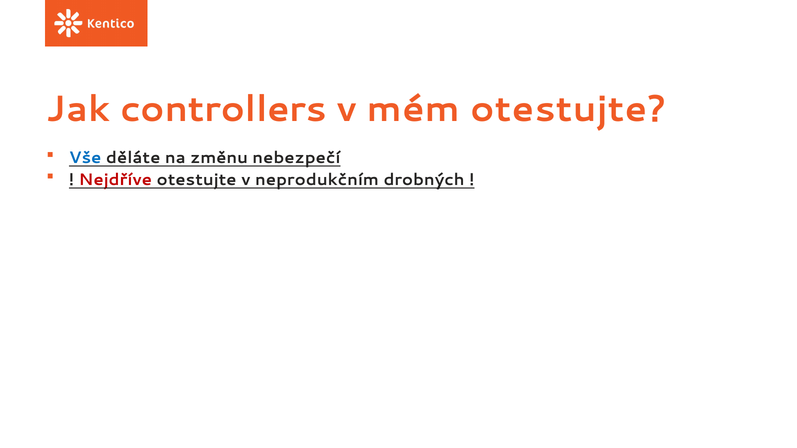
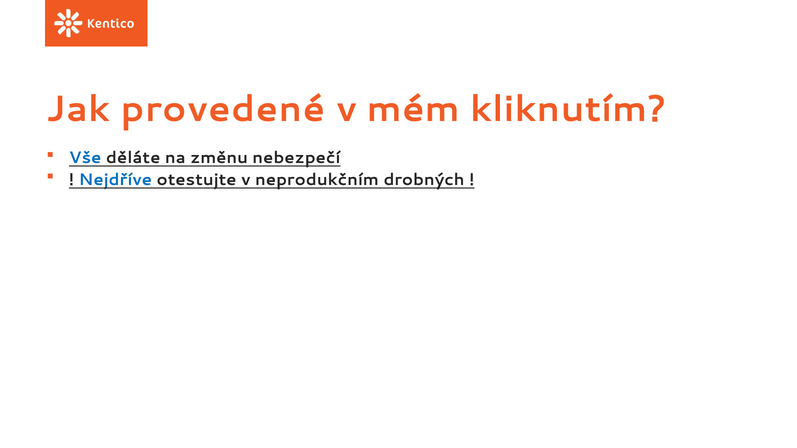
controllers: controllers -> provedené (223, 109)
mém otestujte: otestujte -> kliknutím (568, 109)
Nejdříve colour: red -> blue (115, 180)
